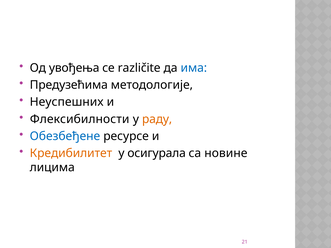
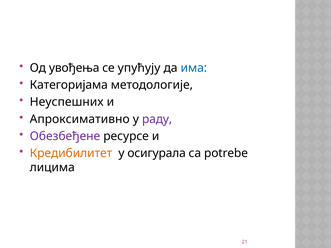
različite: različite -> упућују (139, 68)
Предузећима: Предузећима -> Категоријама (69, 85)
Флексибилности: Флексибилности -> Апроксимативно (80, 119)
раду colour: orange -> purple (157, 119)
Обезбеђене colour: blue -> purple (65, 136)
новине: новине -> potrebe (226, 153)
